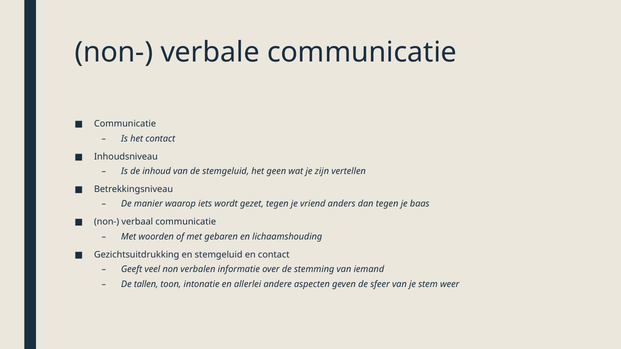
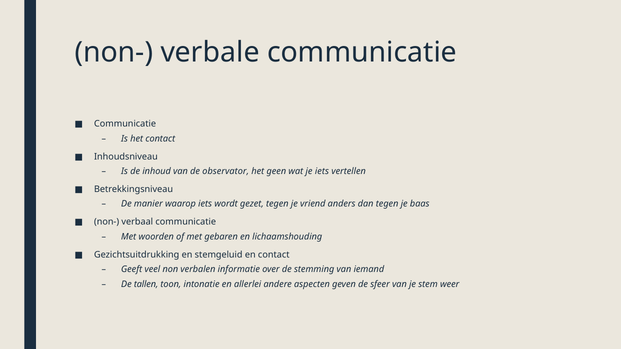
de stemgeluid: stemgeluid -> observator (226, 171)
je zijn: zijn -> iets (322, 171)
